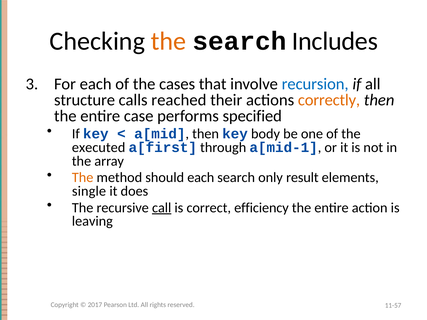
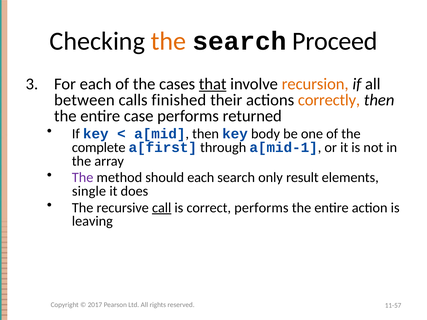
Includes: Includes -> Proceed (335, 41)
that underline: none -> present (213, 84)
recursion colour: blue -> orange (315, 84)
structure: structure -> between (84, 100)
reached: reached -> finished (179, 100)
specified: specified -> returned (252, 116)
executed: executed -> complete (99, 147)
The colour: orange -> purple (83, 178)
correct efficiency: efficiency -> performs (261, 208)
